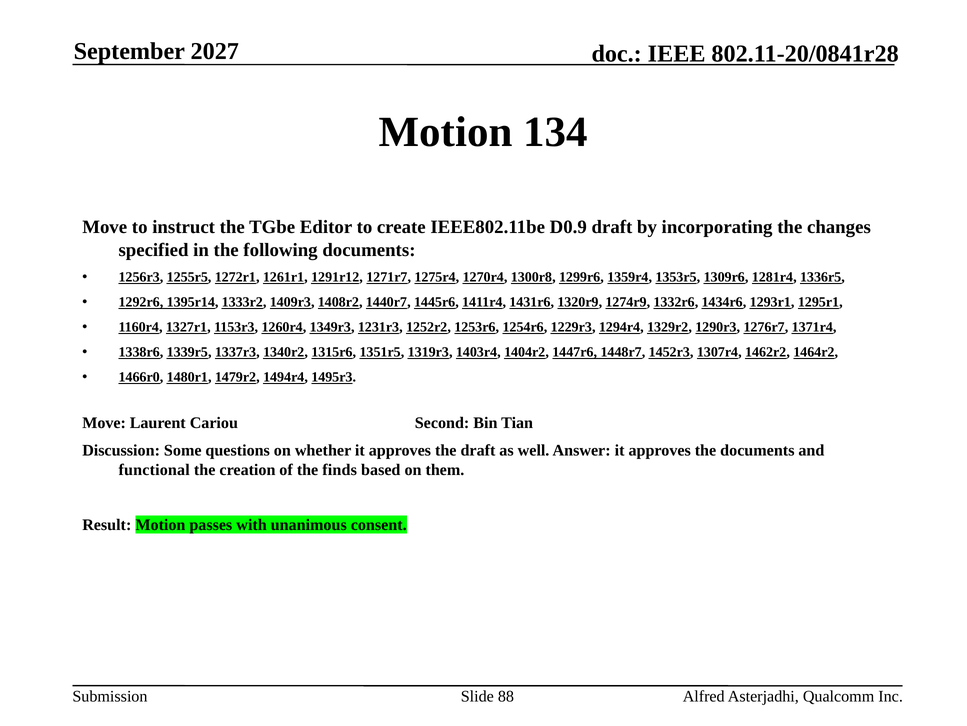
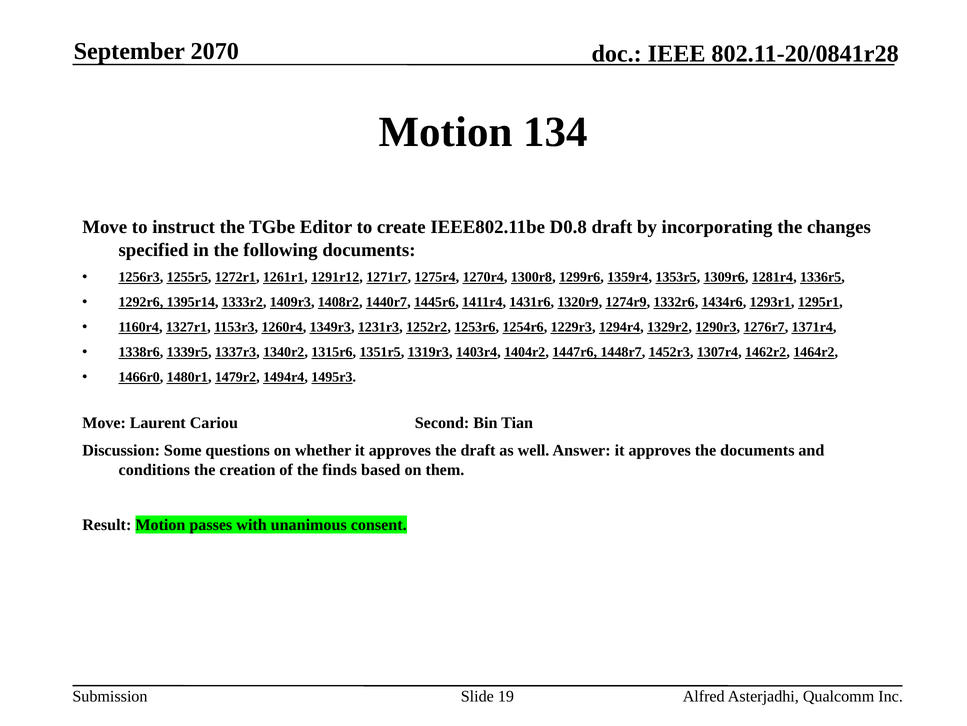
2027: 2027 -> 2070 (215, 51)
D0.9: D0.9 -> D0.8 (568, 227)
functional: functional -> conditions (154, 469)
88: 88 -> 19 (506, 696)
